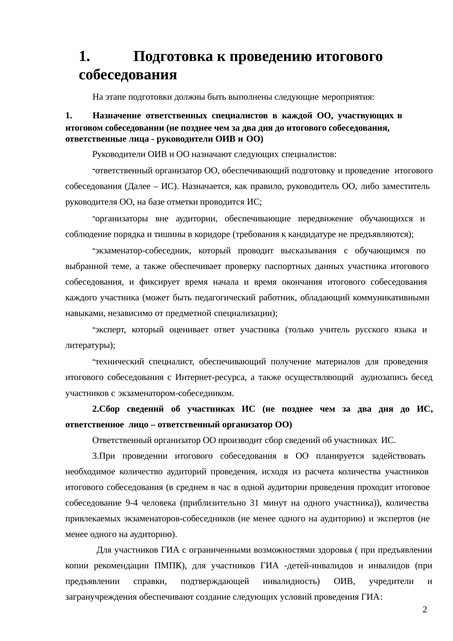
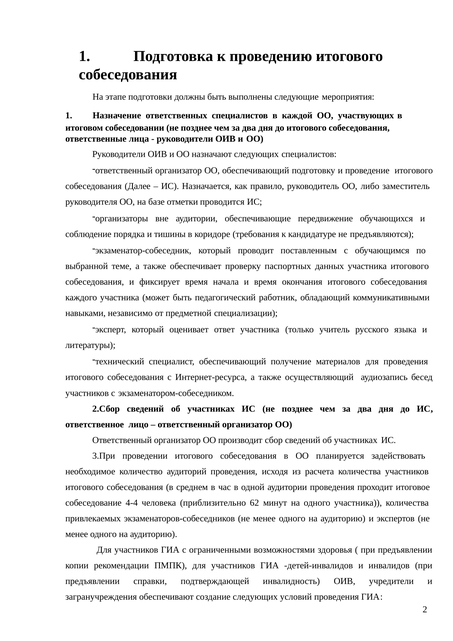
высказывания: высказывания -> поставленным (309, 250)
9-4: 9-4 -> 4-4 (132, 503)
31: 31 -> 62 (254, 503)
